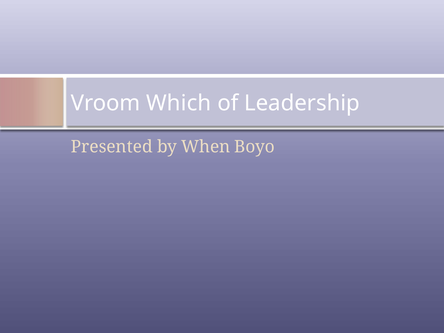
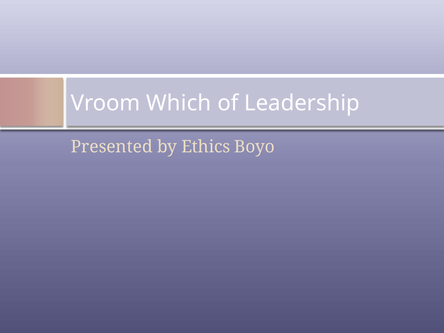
When: When -> Ethics (206, 147)
